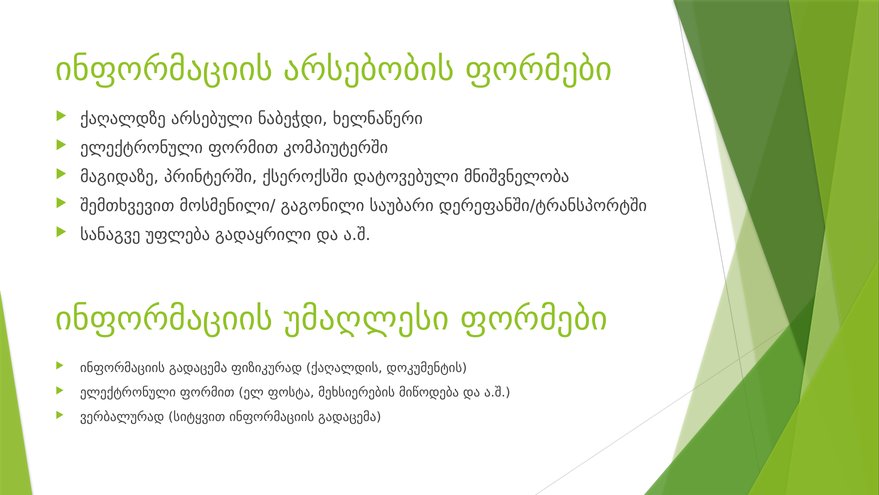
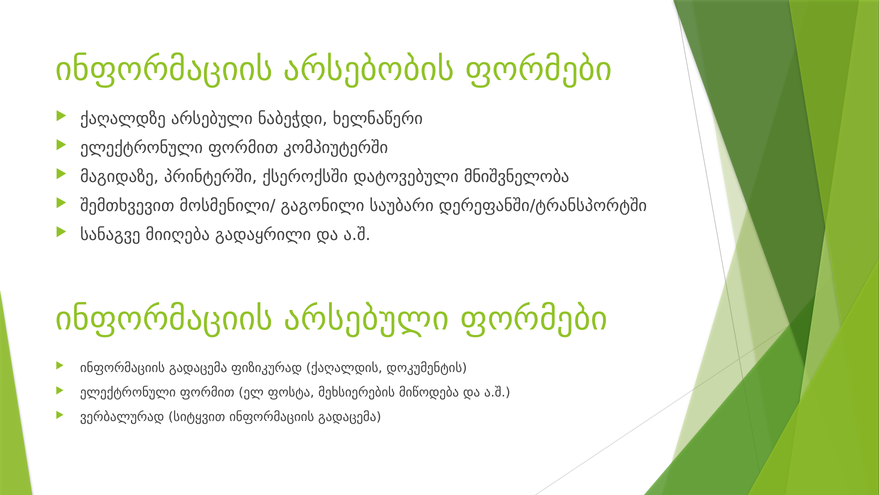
უფლება: უფლება -> მიიღება (178, 234)
ინფორმაციის უმაღლესი: უმაღლესი -> არსებული (367, 319)
